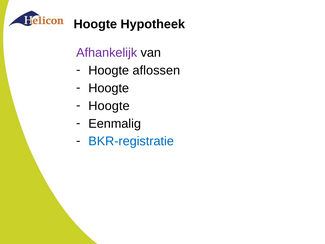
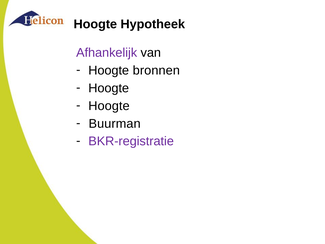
aflossen: aflossen -> bronnen (156, 70)
Eenmalig: Eenmalig -> Buurman (115, 123)
BKR-registratie colour: blue -> purple (131, 141)
